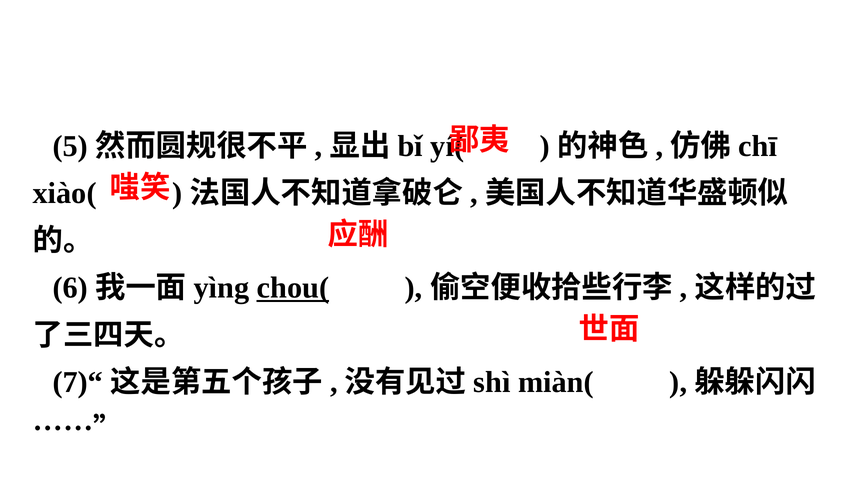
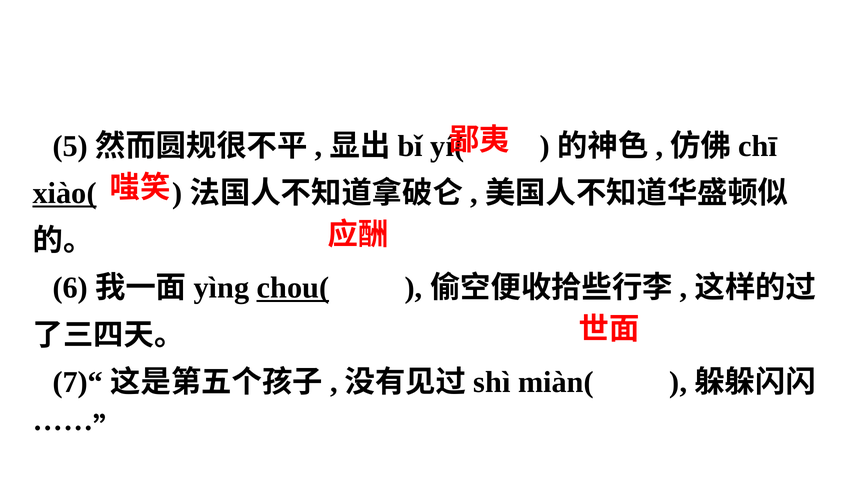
xiào( underline: none -> present (65, 193)
